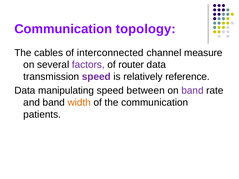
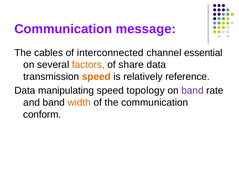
topology: topology -> message (146, 29)
measure: measure -> essential (203, 53)
factors colour: purple -> orange (88, 65)
router: router -> share (131, 65)
speed colour: purple -> orange (96, 77)
between: between -> topology (146, 91)
patients: patients -> conform (42, 115)
